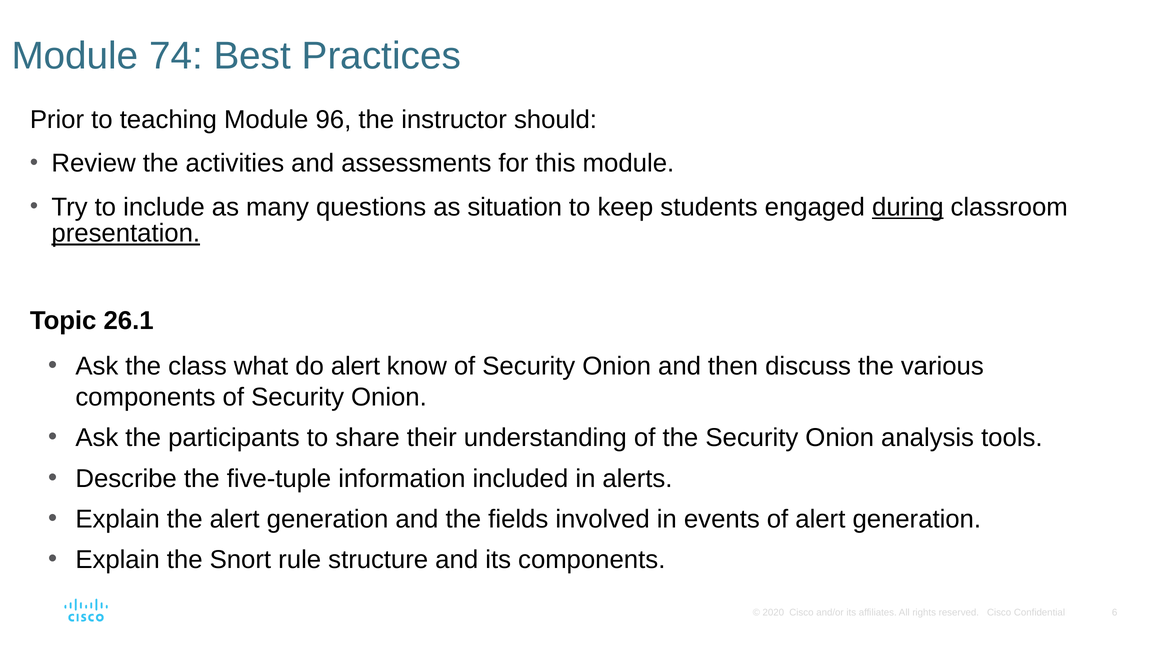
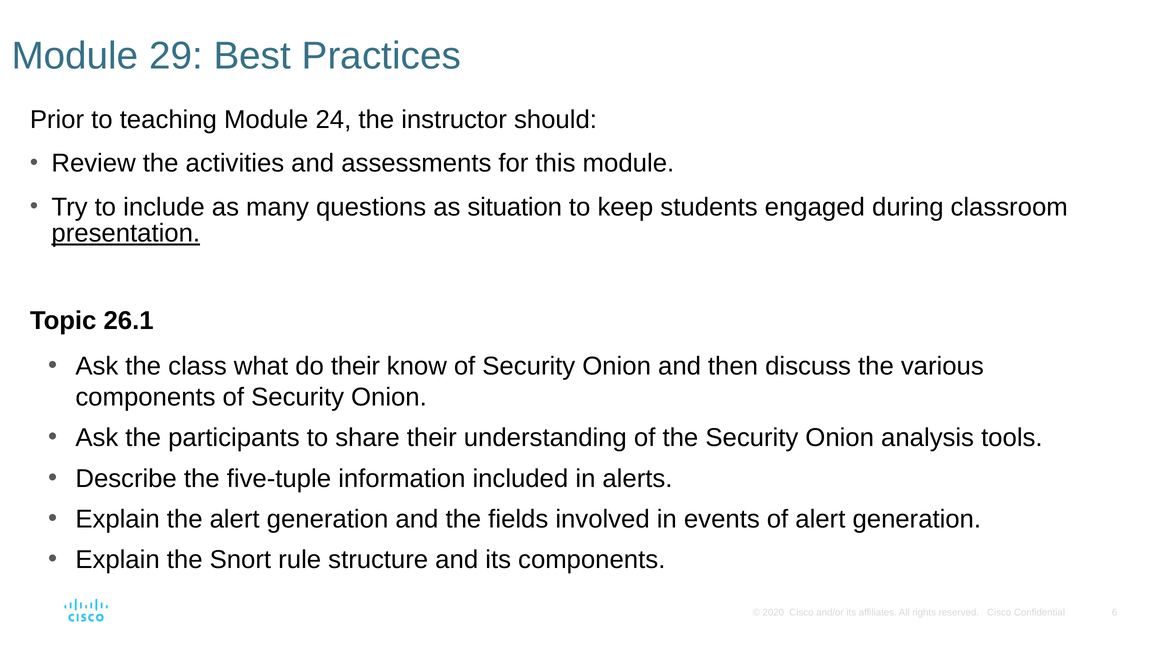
74: 74 -> 29 (176, 56)
96: 96 -> 24 (333, 120)
during underline: present -> none (908, 207)
do alert: alert -> their (356, 366)
